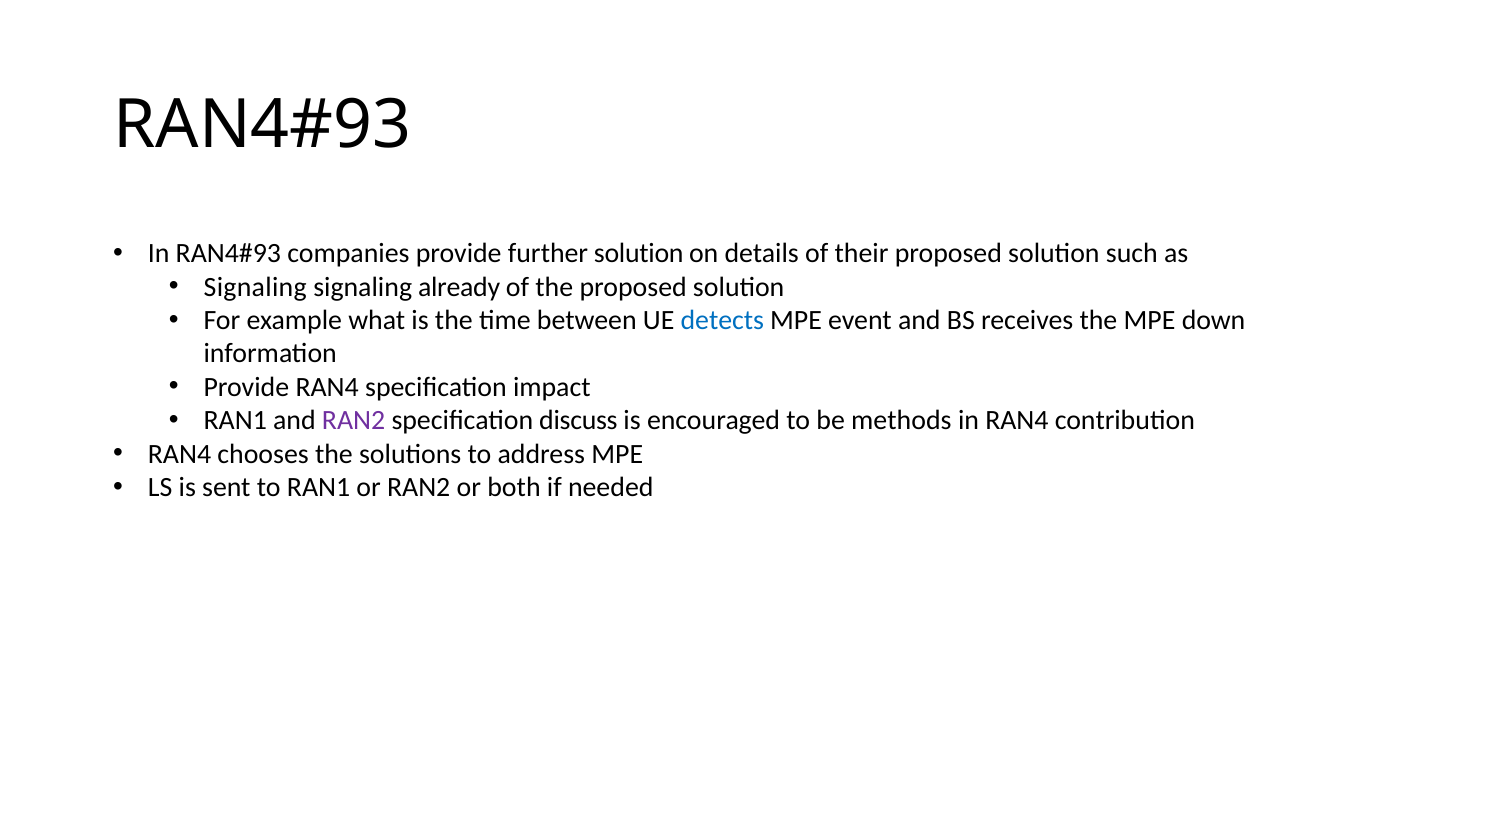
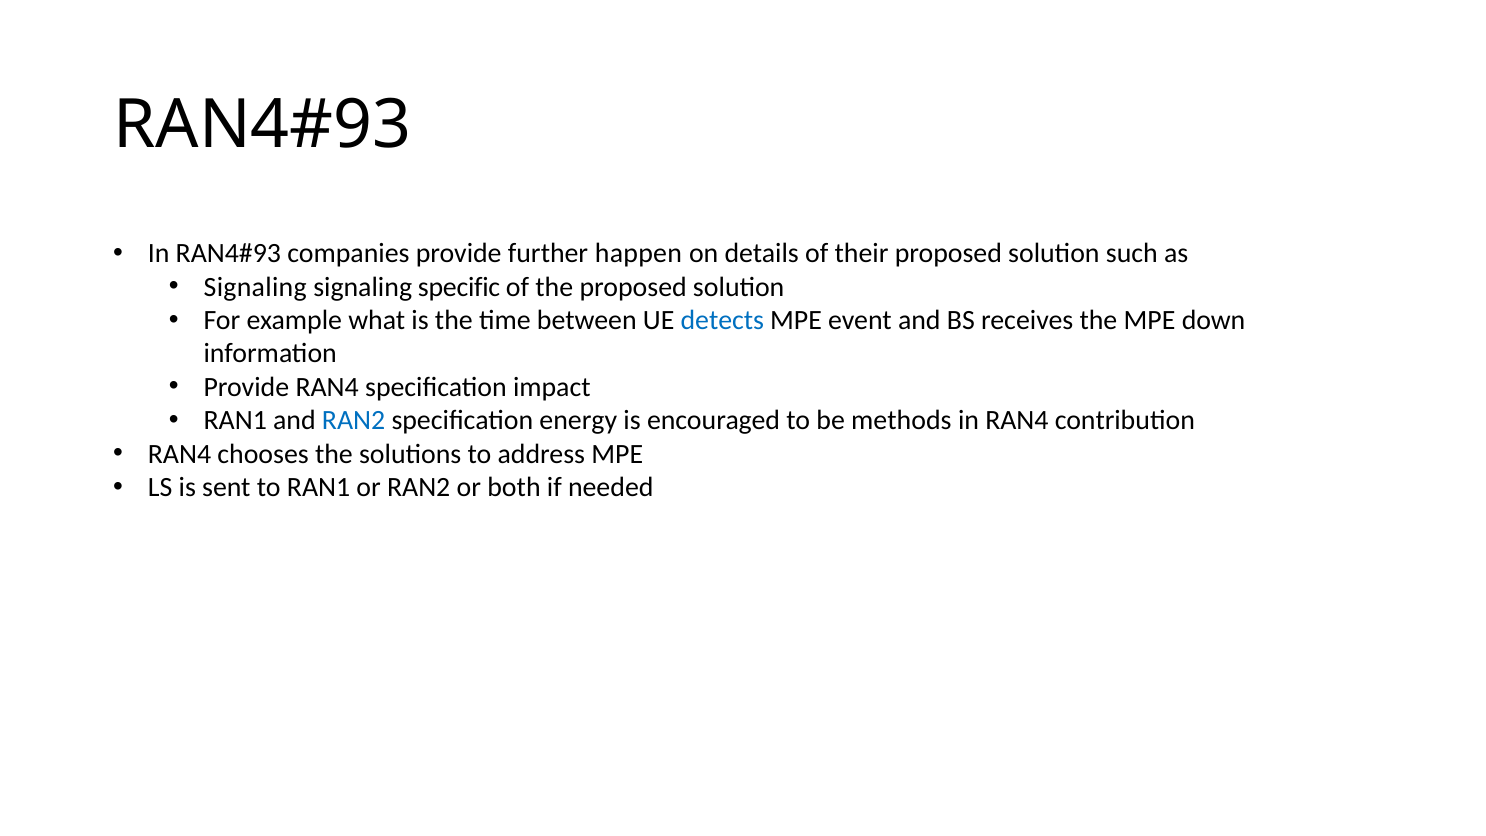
further solution: solution -> happen (638, 253)
already: already -> specific (459, 287)
RAN2 colour: purple -> blue (354, 421)
discuss: discuss -> energy (578, 421)
